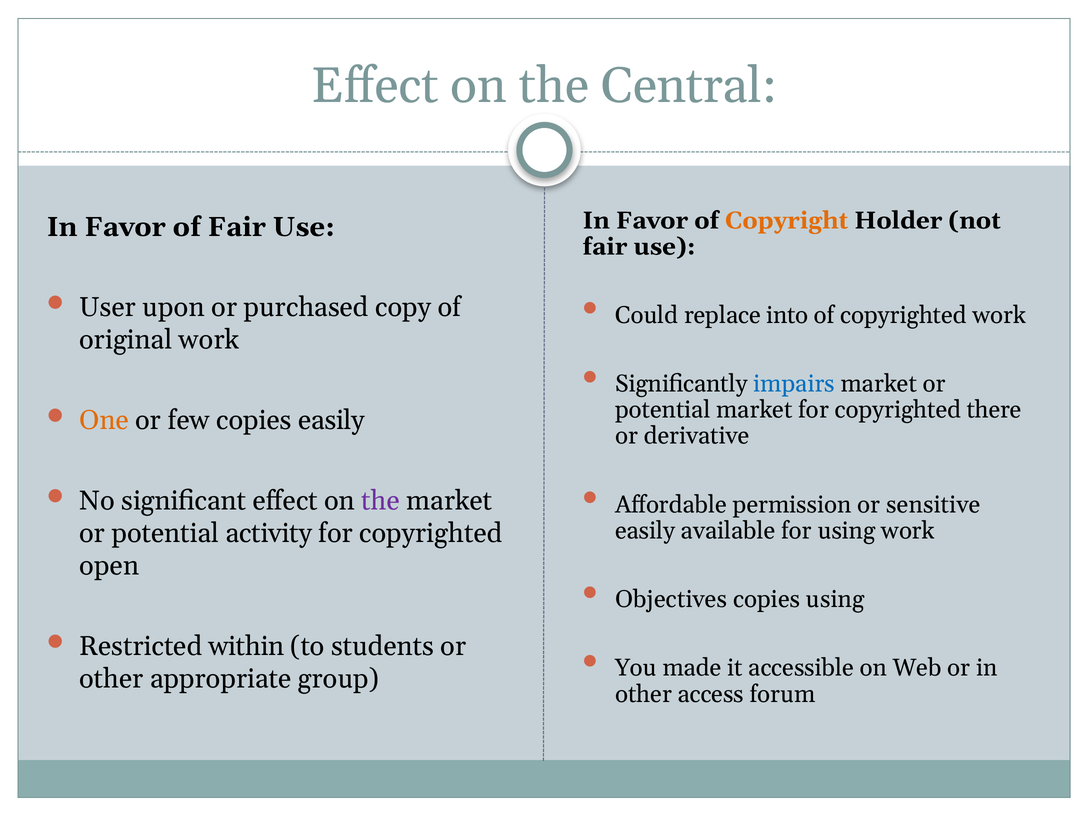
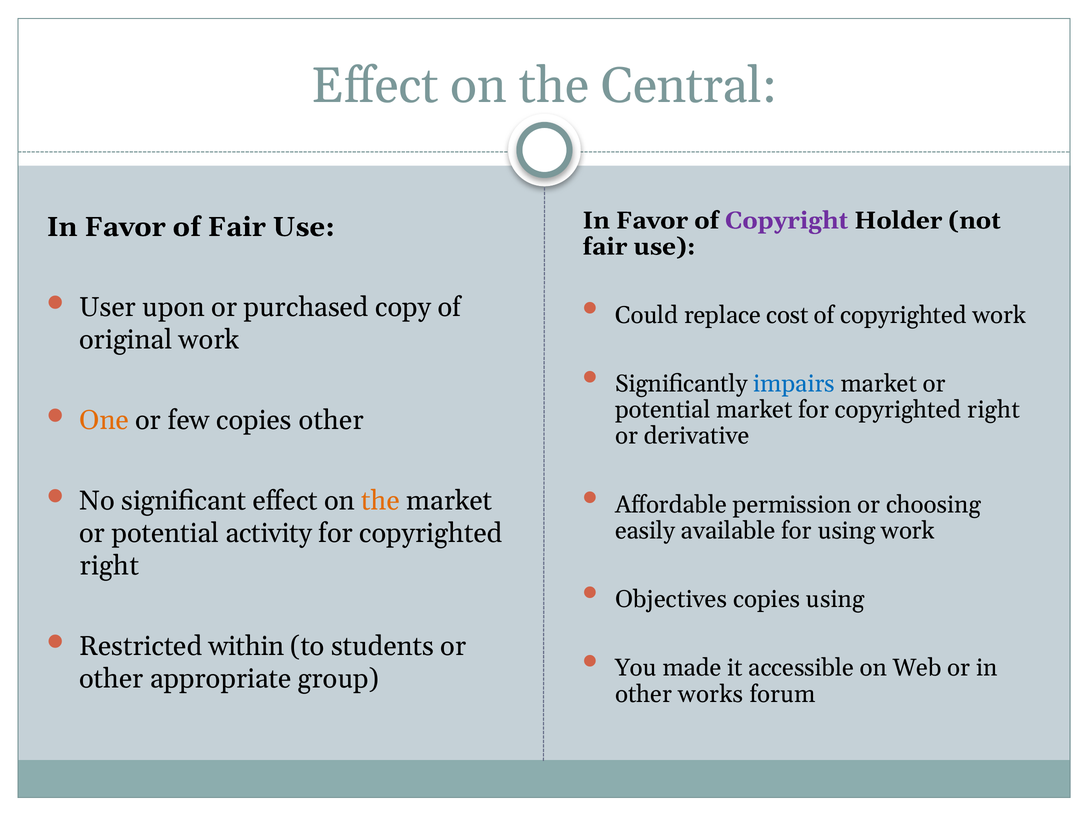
Copyright colour: orange -> purple (787, 221)
into: into -> cost (787, 316)
market for copyrighted there: there -> right (994, 410)
copies easily: easily -> other (331, 421)
the colour: purple -> orange (381, 501)
sensitive: sensitive -> choosing (933, 505)
open: open -> right (109, 566)
access: access -> works (711, 695)
